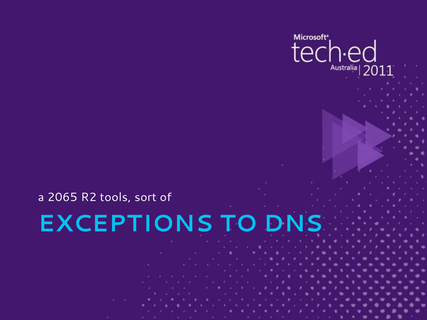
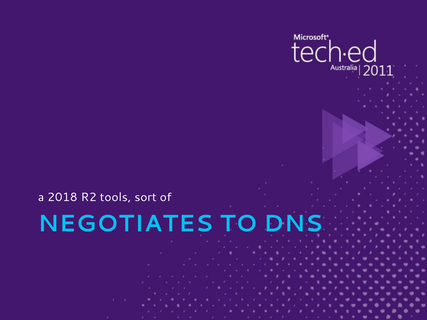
2065: 2065 -> 2018 (62, 197)
EXCEPTIONS: EXCEPTIONS -> NEGOTIATES (126, 224)
